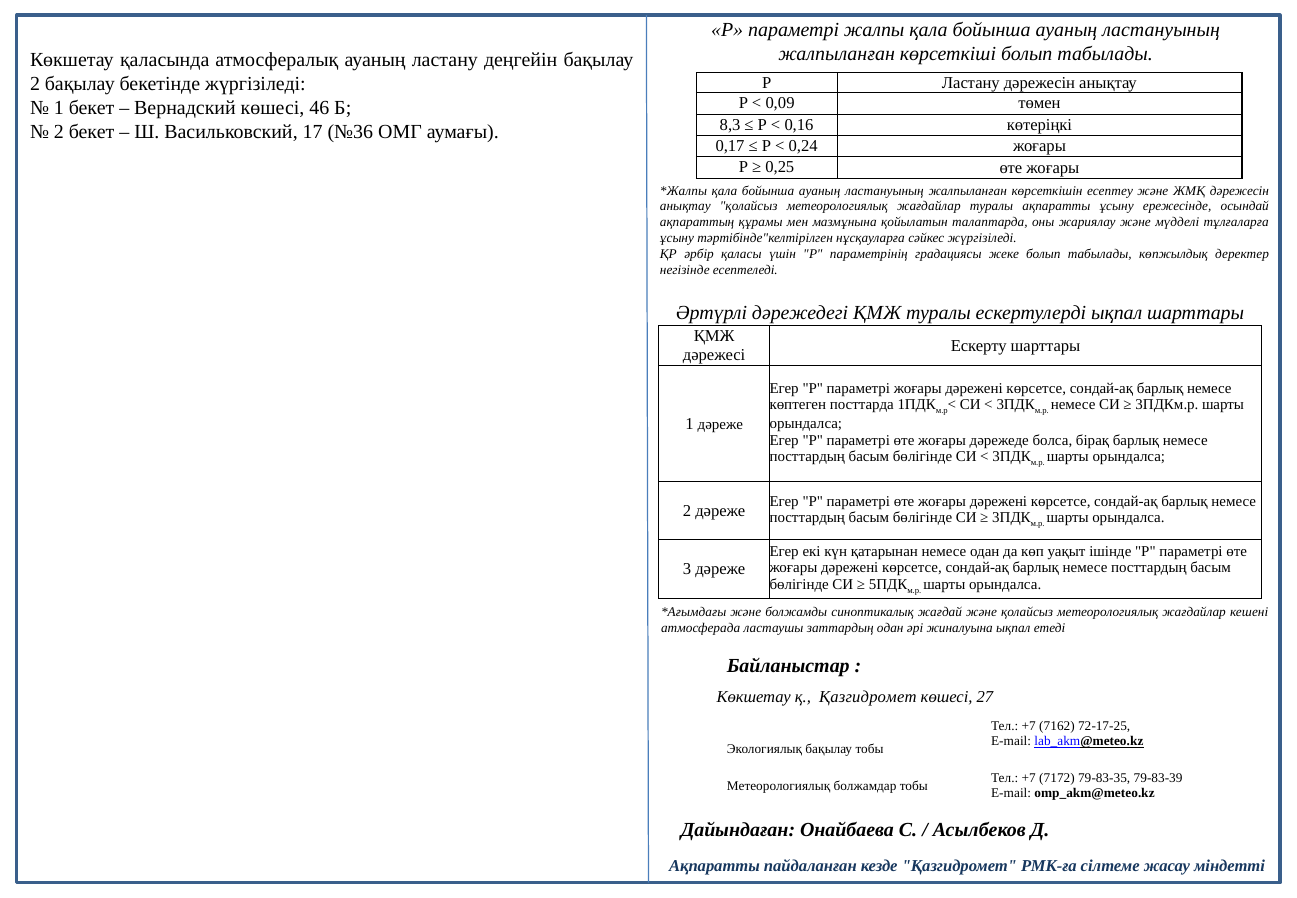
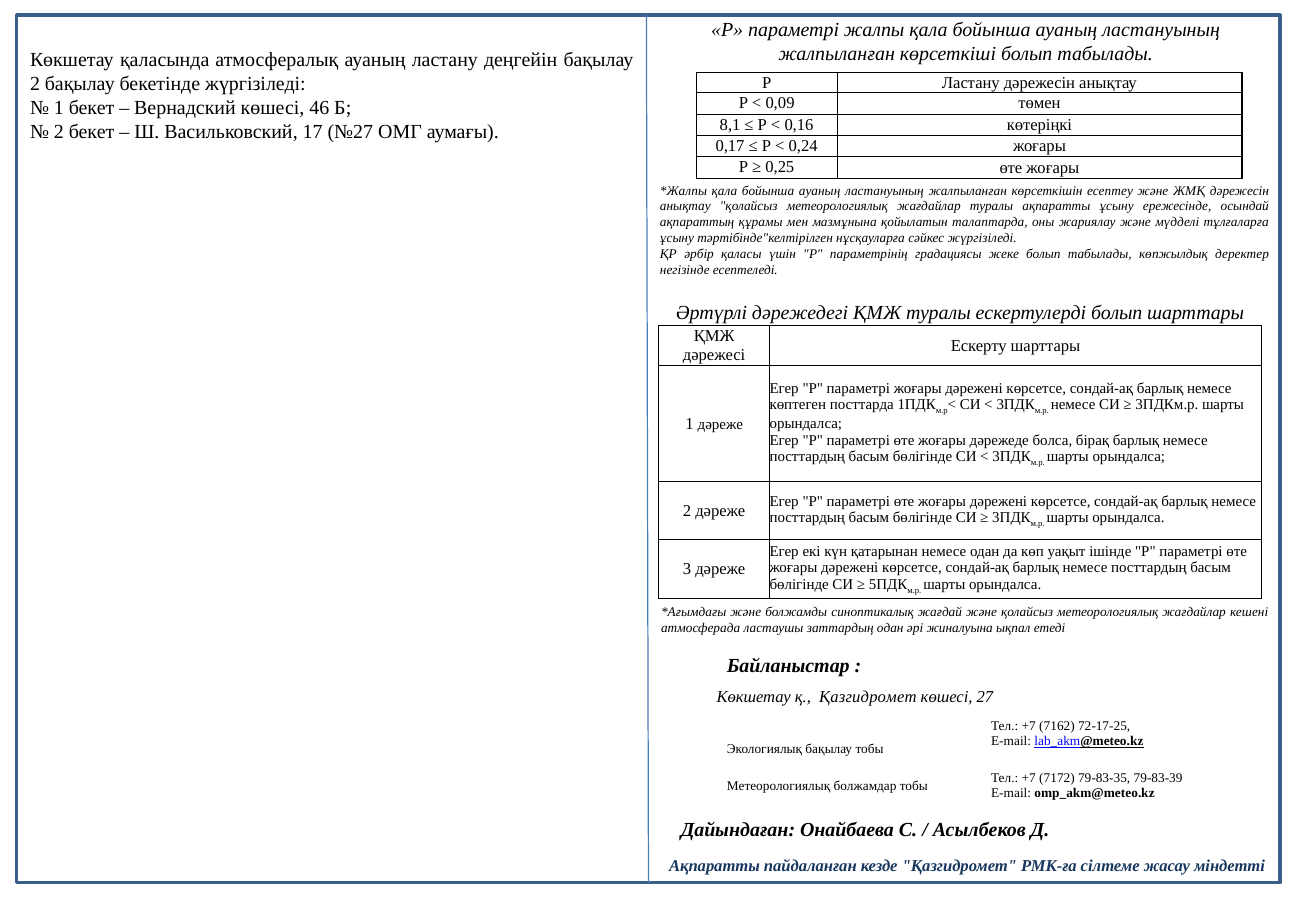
8,3: 8,3 -> 8,1 (730, 125)
№36: №36 -> №27 (350, 132)
ескертулерді ықпал: ықпал -> болып (1117, 313)
